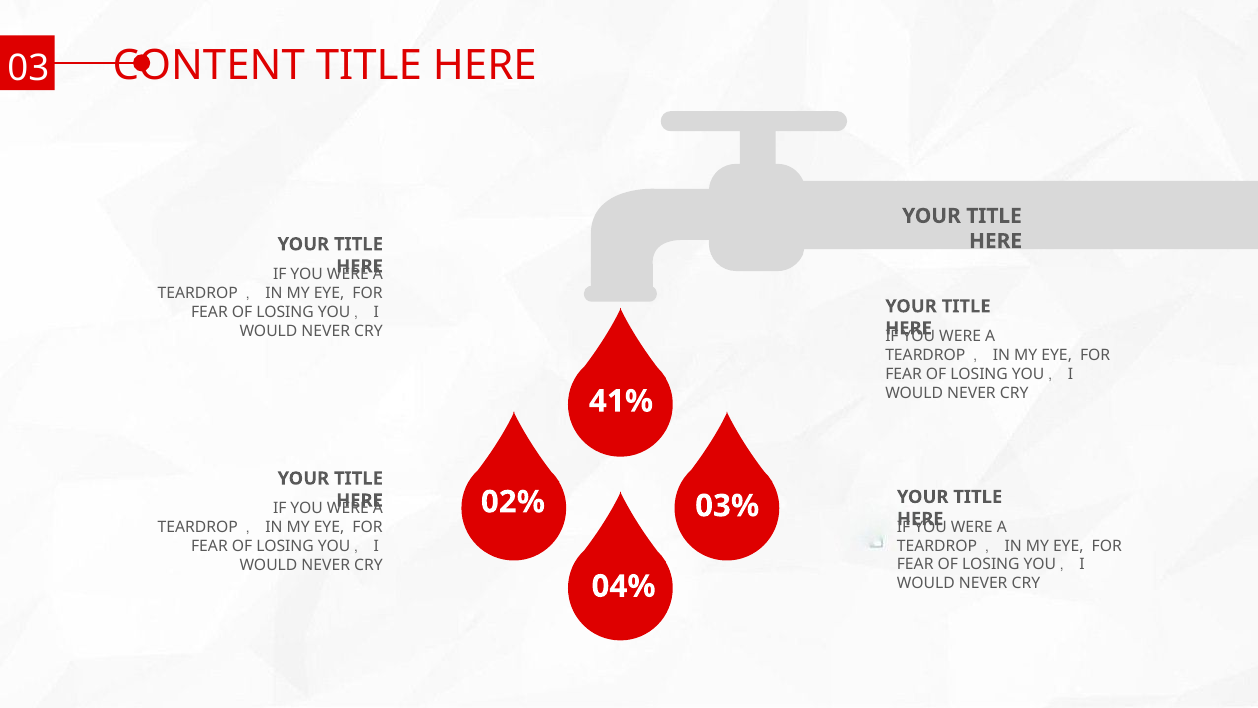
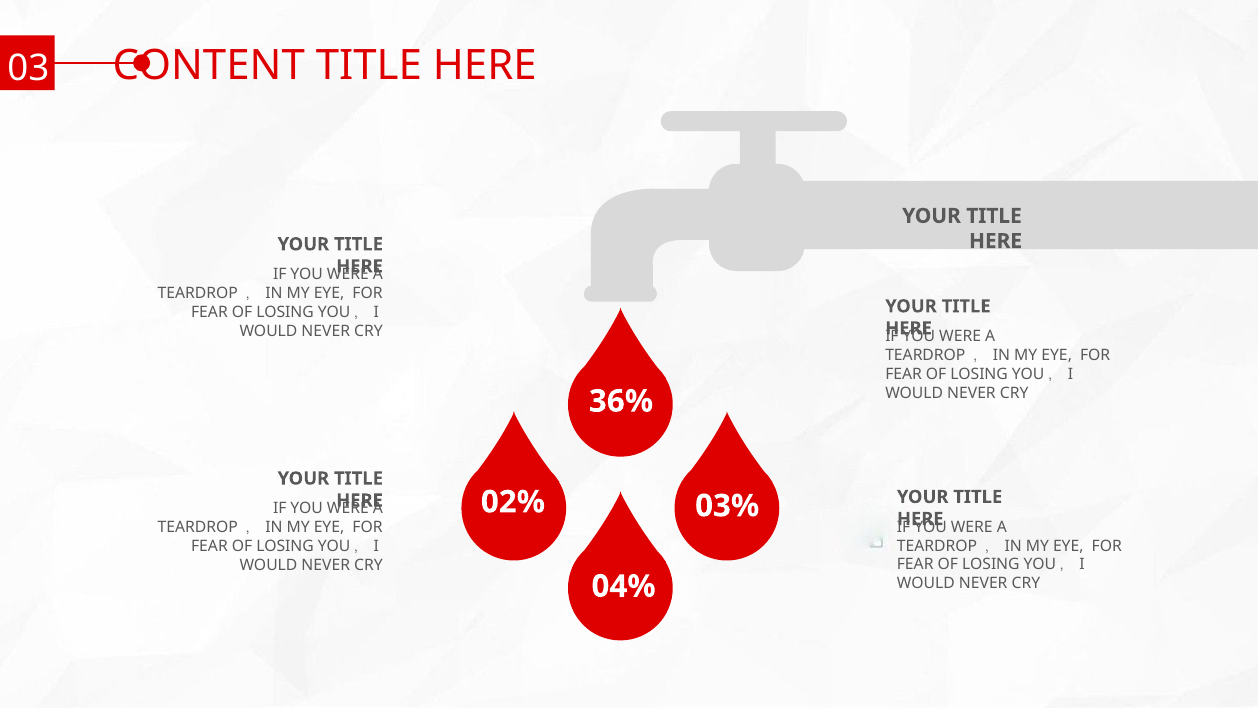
41%: 41% -> 36% (621, 401)
